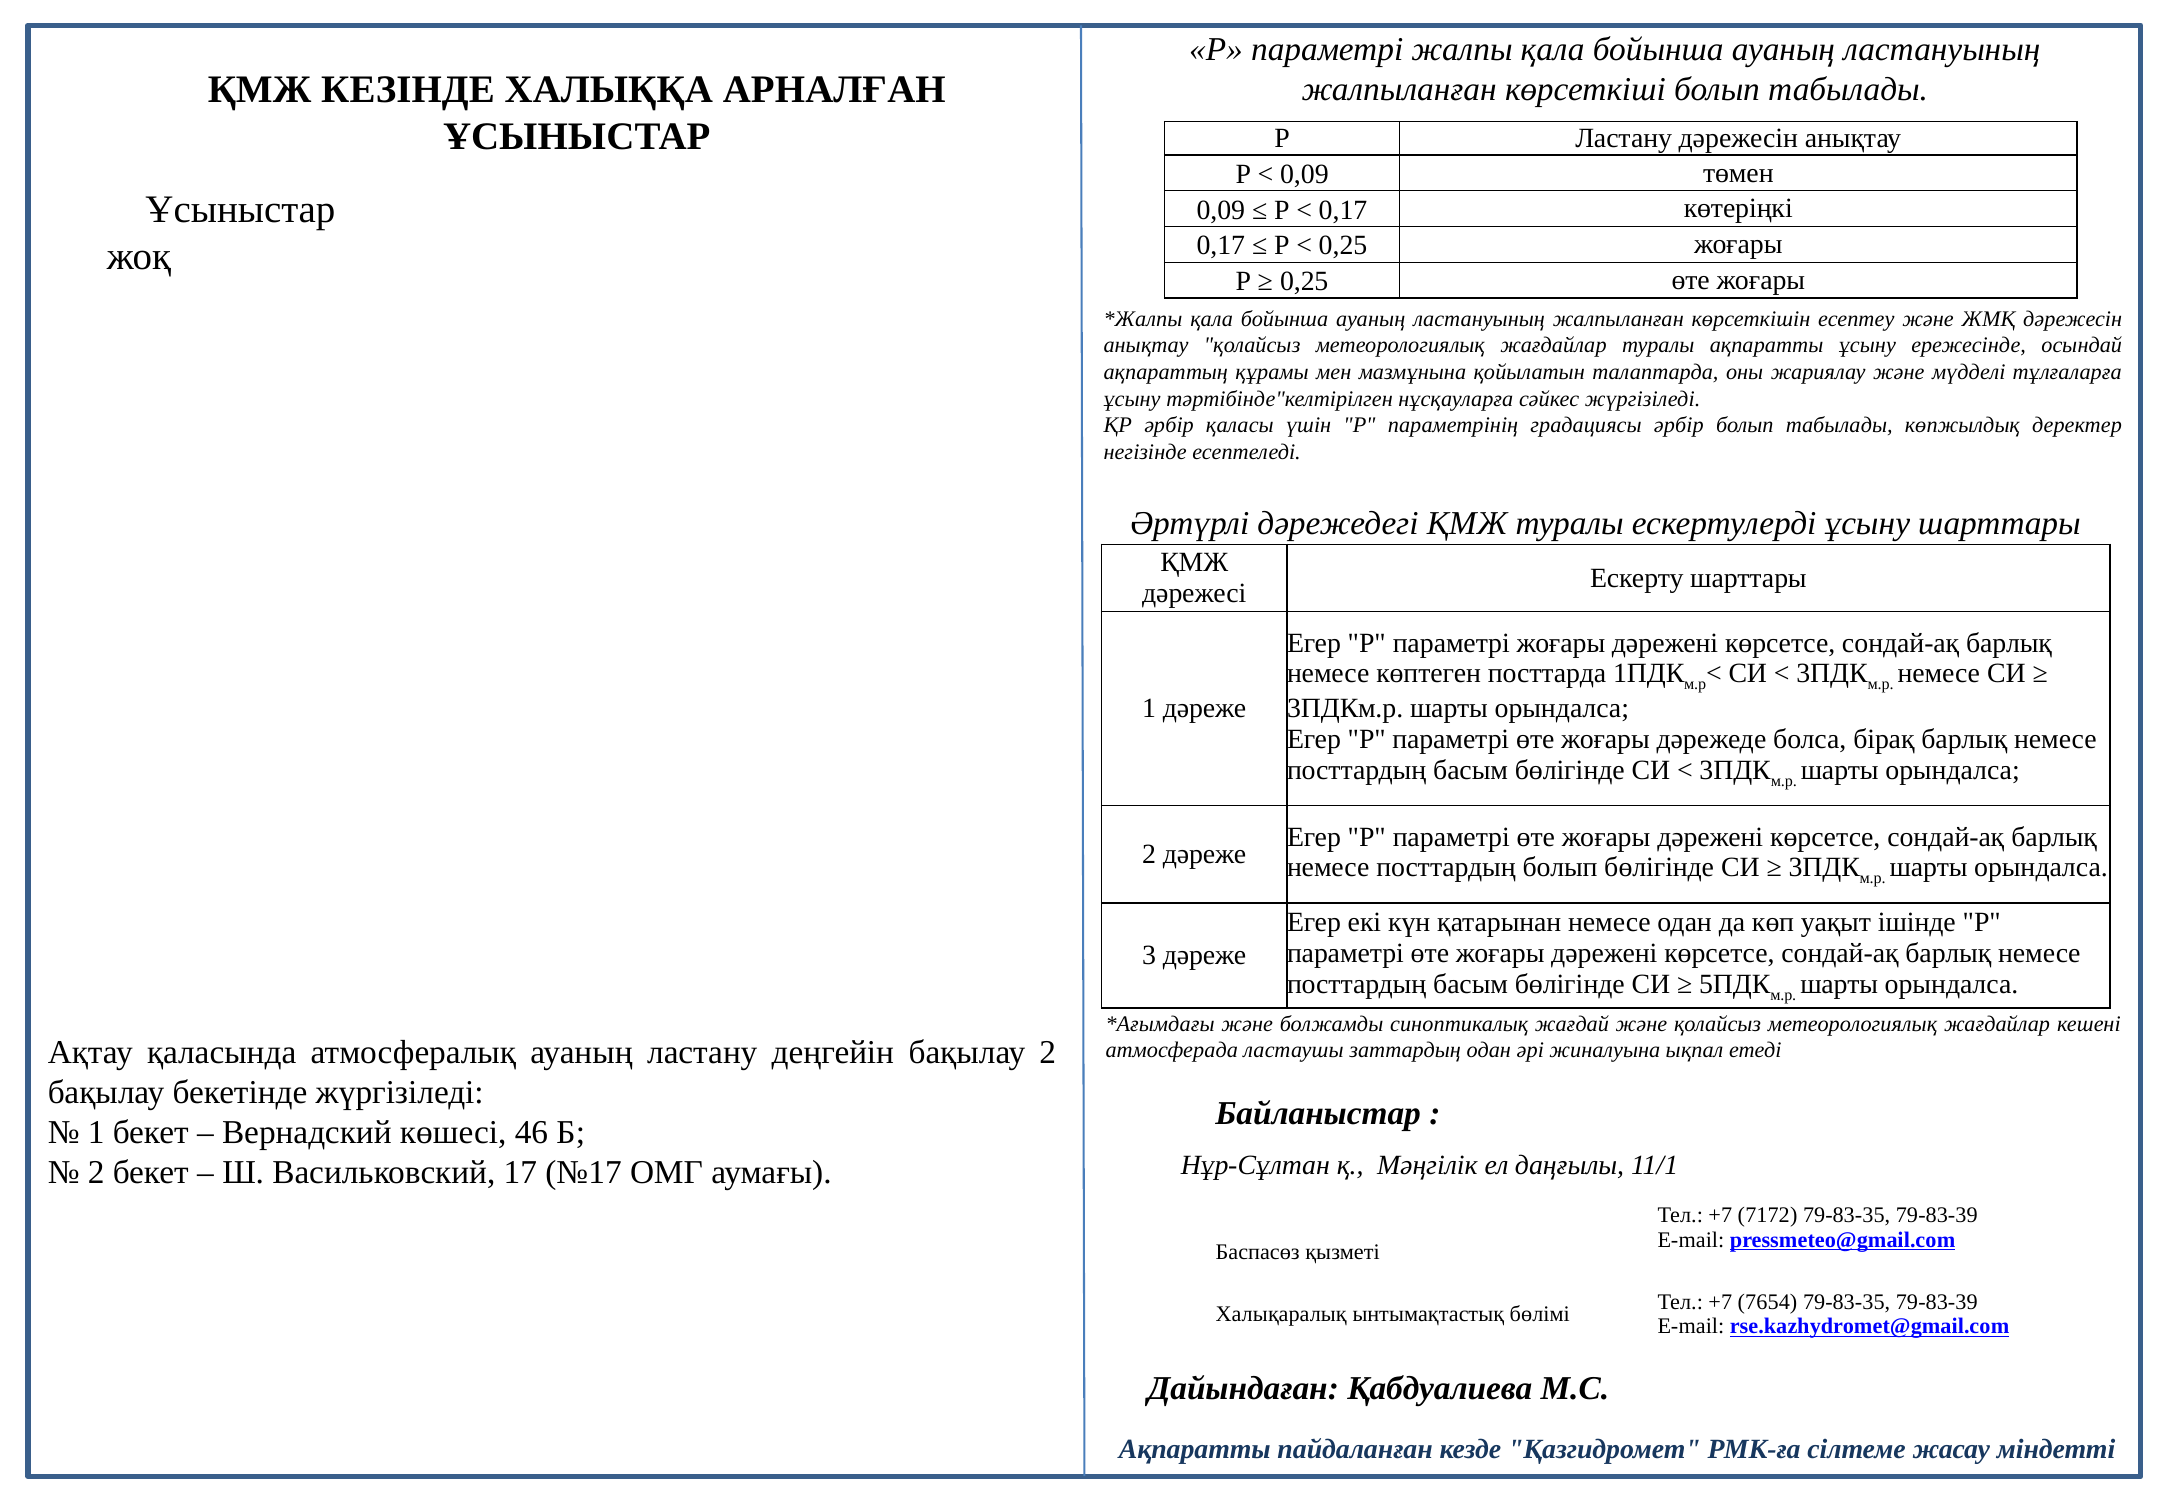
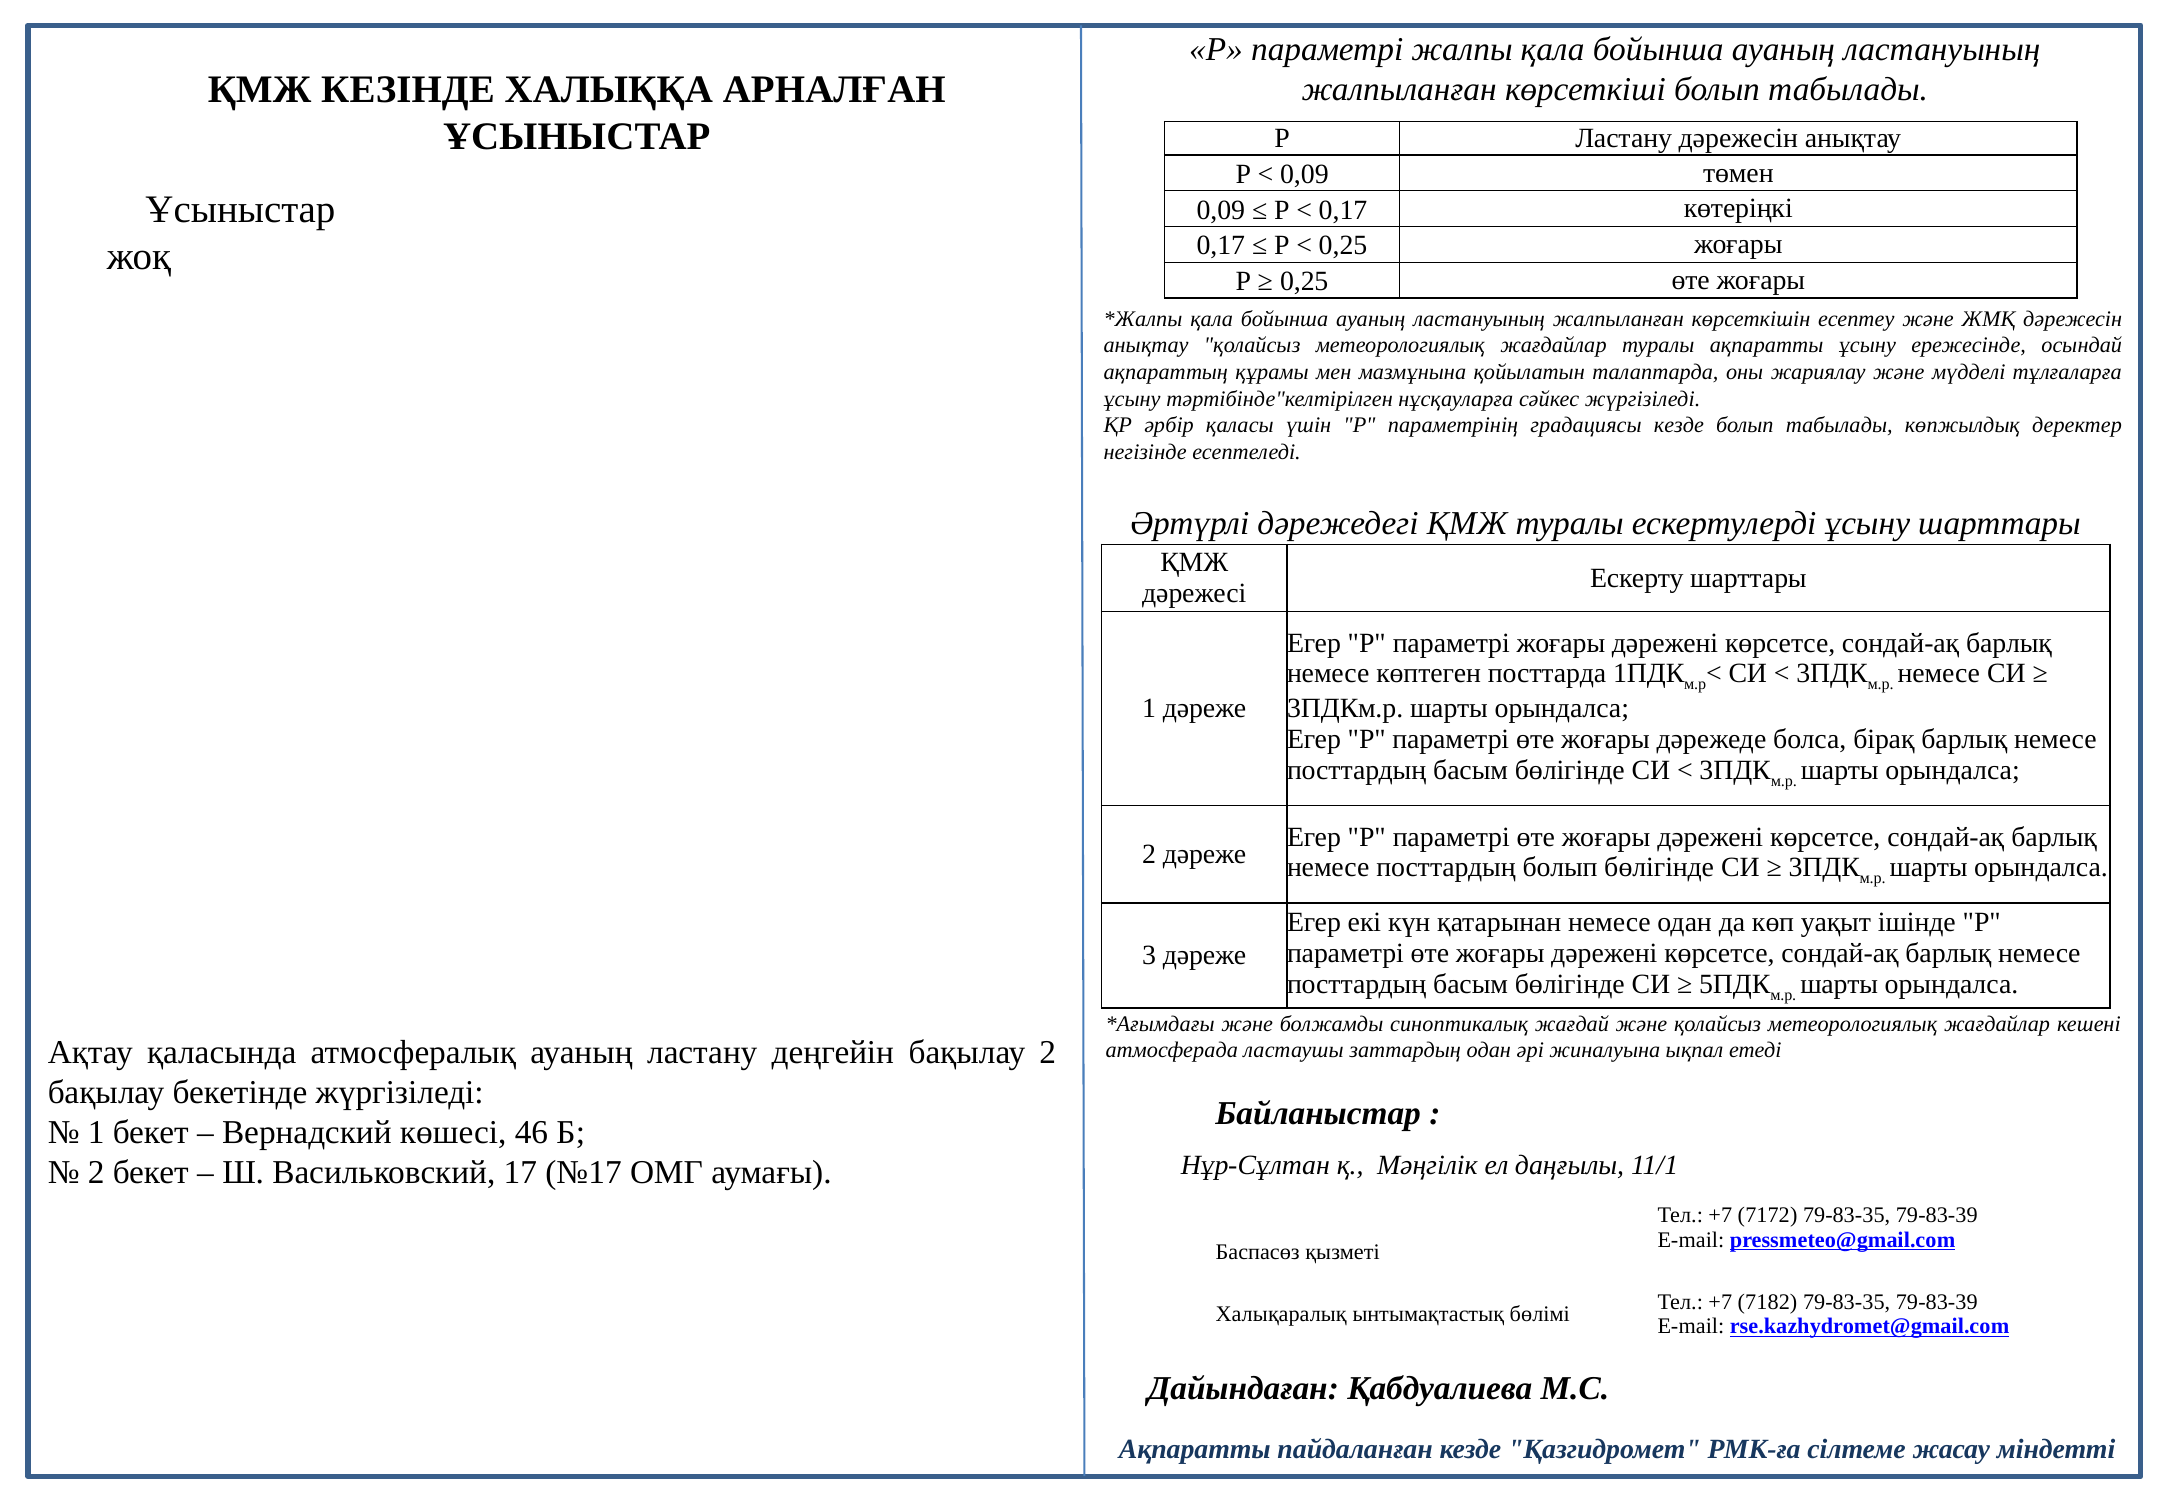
градациясы әрбір: әрбір -> кезде (1679, 425)
7654: 7654 -> 7182 (1768, 1302)
